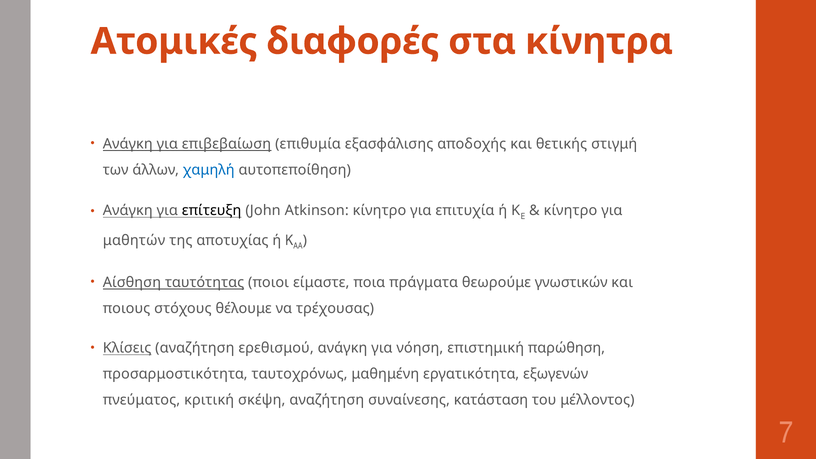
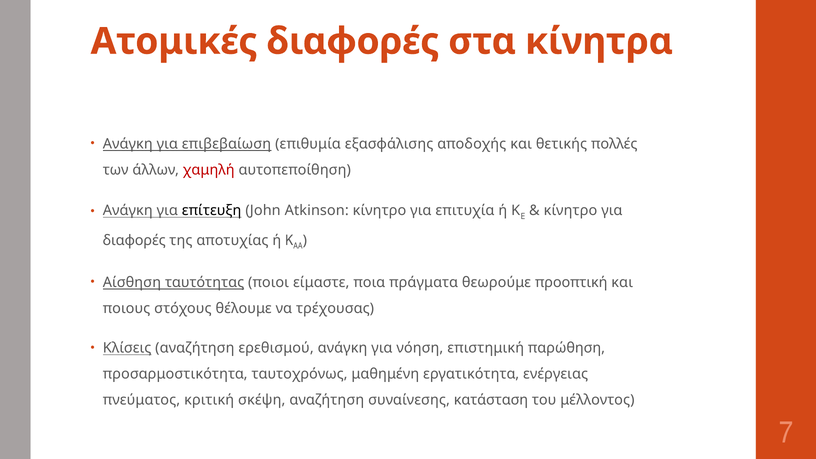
στιγμή: στιγμή -> πολλές (614, 144)
χαμηλή colour: blue -> red (209, 170)
μαθητών: μαθητών -> διαφορές (134, 240)
γνωστικών: γνωστικών -> προοπτική (571, 283)
εξωγενών: εξωγενών -> ενέργειας (556, 374)
